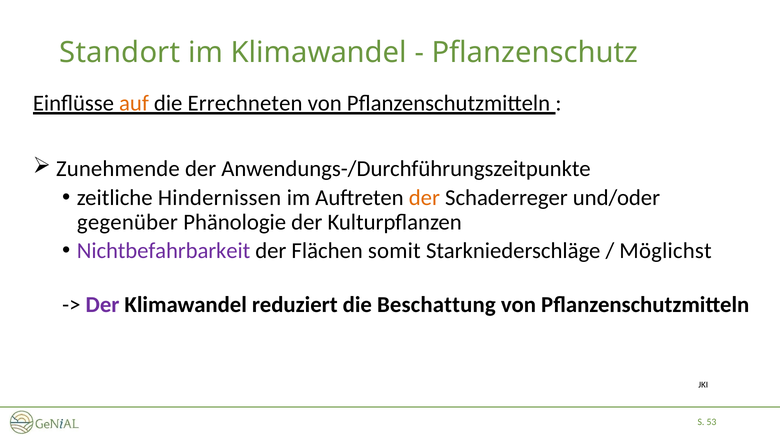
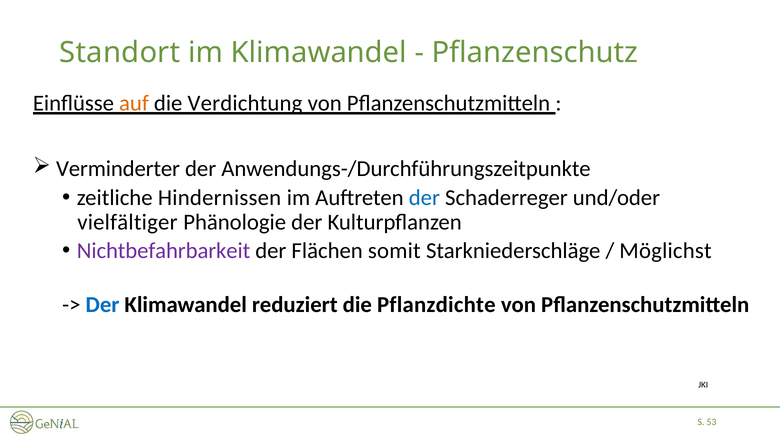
Errechneten: Errechneten -> Verdichtung (245, 103)
Zunehmende: Zunehmende -> Verminderter (118, 169)
der colour: orange -> blue (424, 197)
gegenüber: gegenüber -> vielfältiger (127, 222)
Der colour: purple -> blue (103, 304)
Beschattung: Beschattung -> Pflanzdichte (436, 304)
